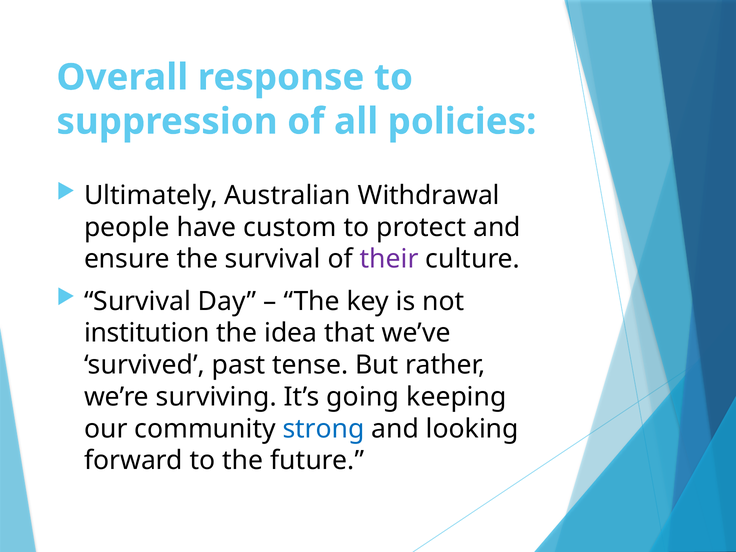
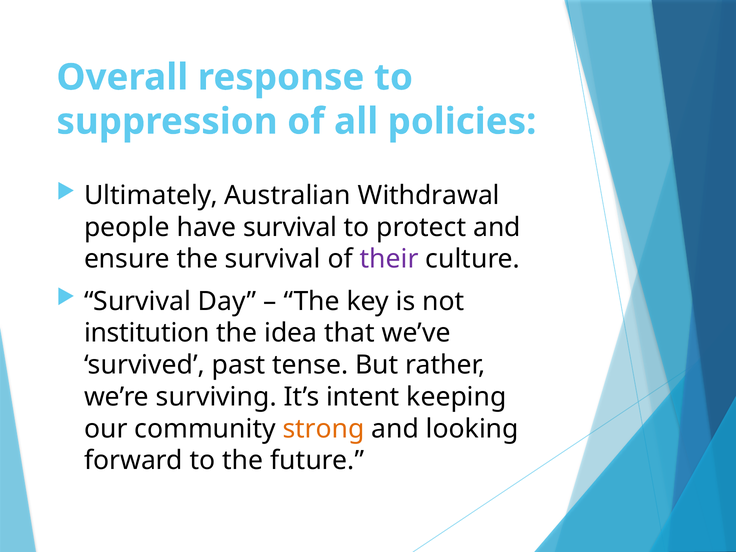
have custom: custom -> survival (290, 227)
going: going -> intent (363, 397)
strong colour: blue -> orange (324, 429)
